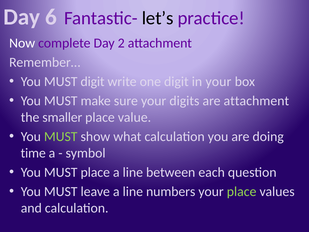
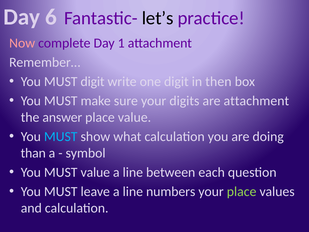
Now colour: white -> pink (22, 43)
2: 2 -> 1 (121, 43)
in your: your -> then (218, 81)
smaller: smaller -> answer (62, 117)
MUST colour: light green -> light blue (61, 136)
time: time -> than (33, 153)
MUST place: place -> value (95, 172)
